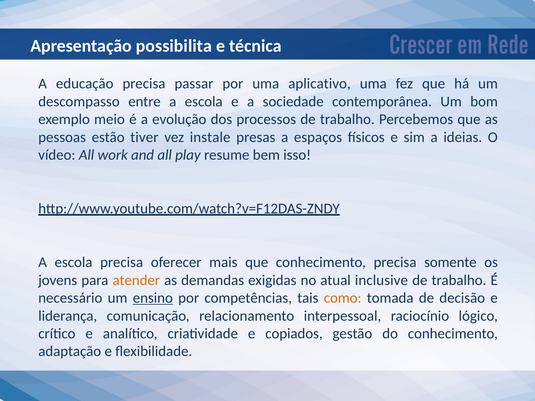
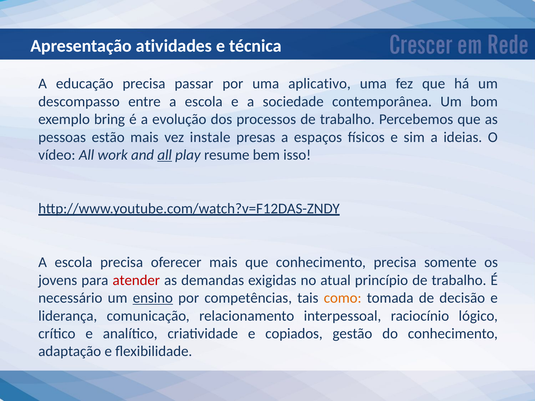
possibilita: possibilita -> atividades (174, 46)
meio: meio -> bring (110, 119)
estão tiver: tiver -> mais (144, 137)
all underline: none -> present (165, 155)
atender colour: orange -> red (136, 280)
inclusive: inclusive -> princípio (381, 280)
